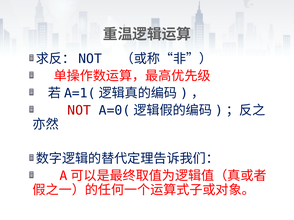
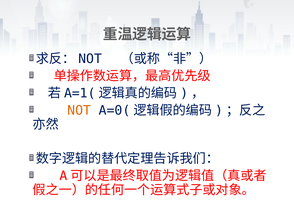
NOT colour: red -> orange (79, 111)
